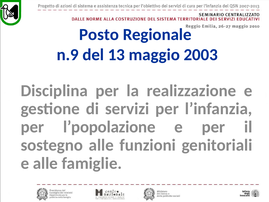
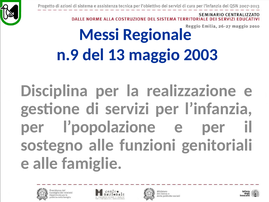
Posto: Posto -> Messi (99, 34)
